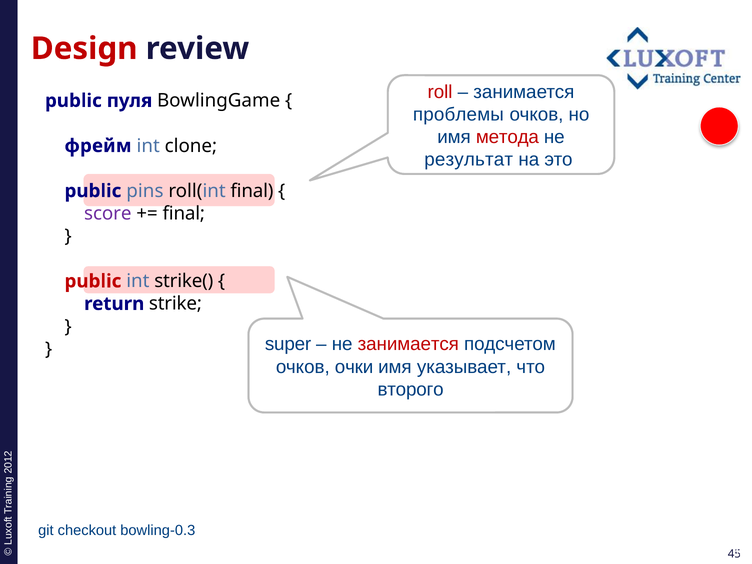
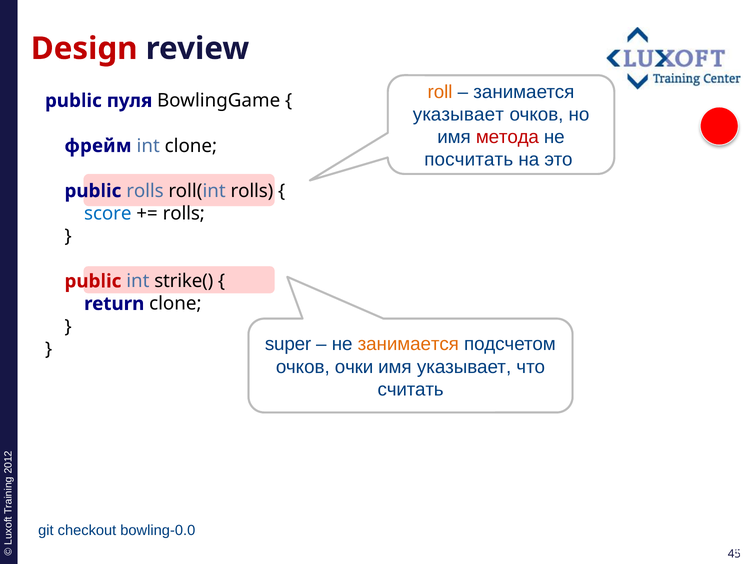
roll colour: red -> orange (440, 92)
проблемы: проблемы -> указывает (458, 115)
результат: результат -> посчитать (469, 160)
public pins: pins -> rolls (145, 191)
roll(int final: final -> rolls (252, 191)
score colour: purple -> blue (108, 214)
final: final -> rolls (184, 214)
return strike: strike -> clone (175, 304)
занимается colour: red -> orange (408, 344)
второго: второго -> считать (411, 389)
bowling-0.3: bowling-0.3 -> bowling-0.0 (158, 530)
